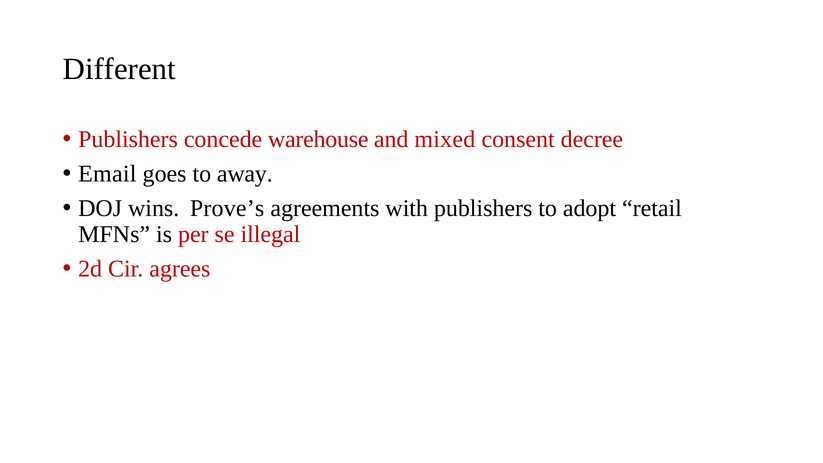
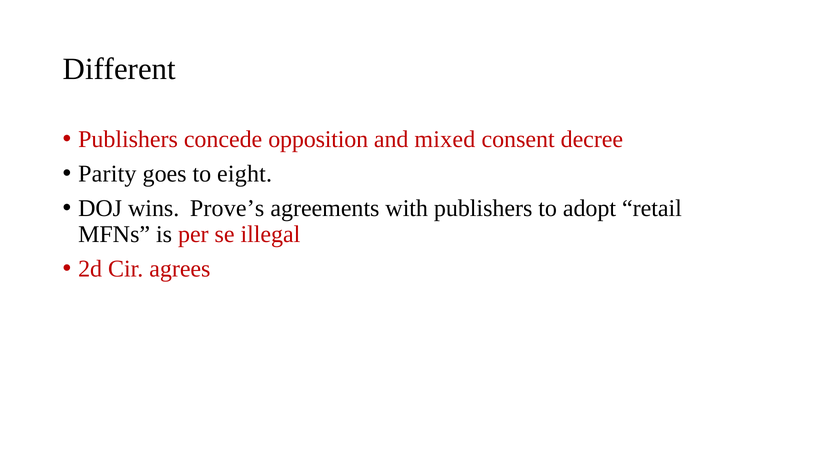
warehouse: warehouse -> opposition (318, 139)
Email: Email -> Parity (107, 174)
away: away -> eight (245, 174)
